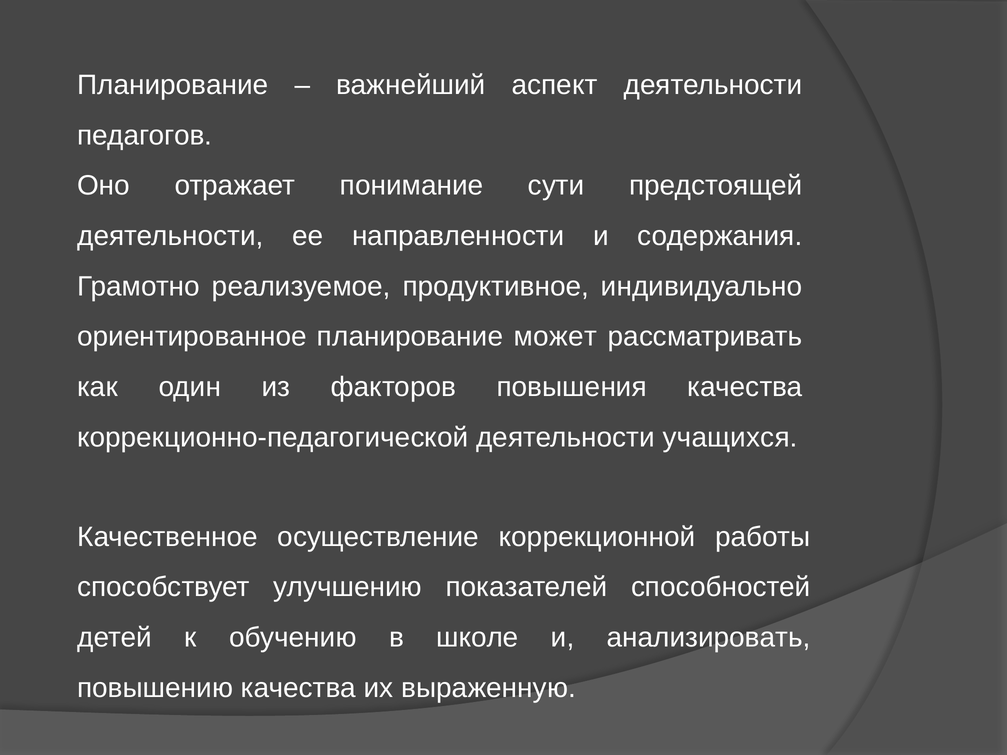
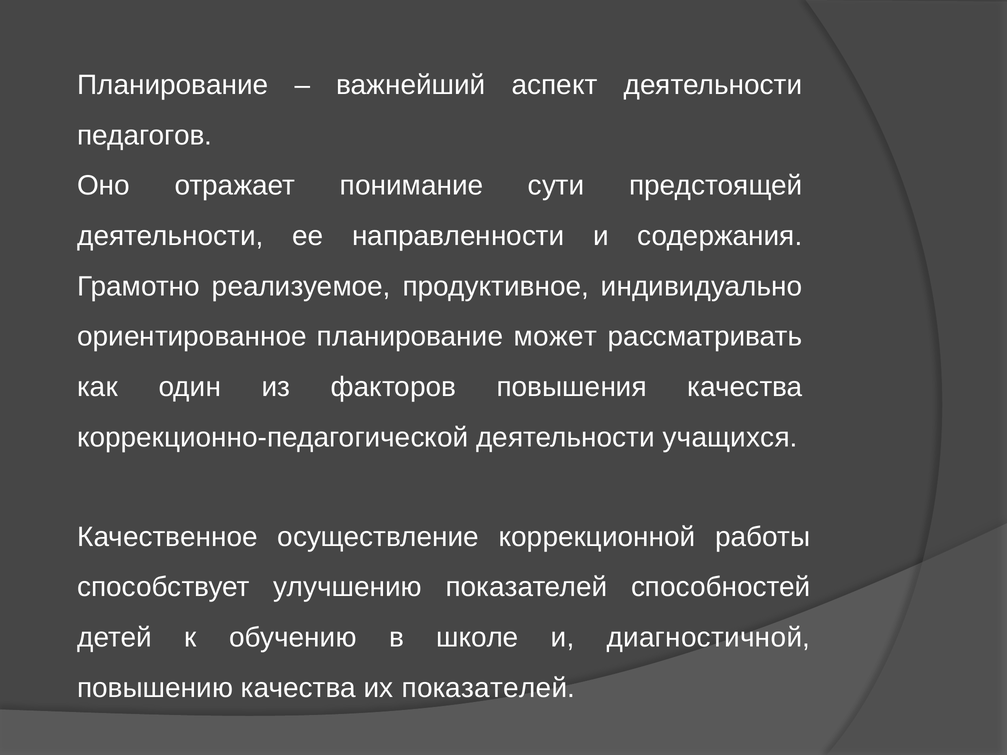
анализировать: анализировать -> диагностичной (708, 638)
их выраженную: выраженную -> показателей (488, 688)
